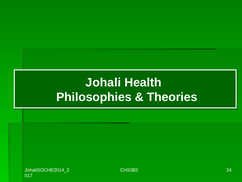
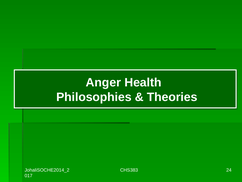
Johali: Johali -> Anger (103, 82)
